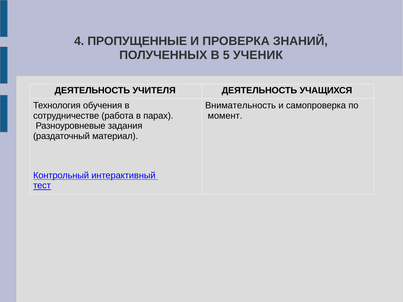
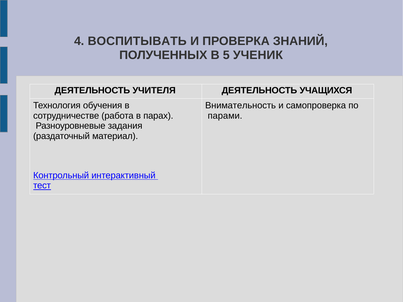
ПРОПУЩЕННЫЕ: ПРОПУЩЕННЫЕ -> ВОСПИТЫВАТЬ (137, 41)
момент: момент -> парами (225, 116)
